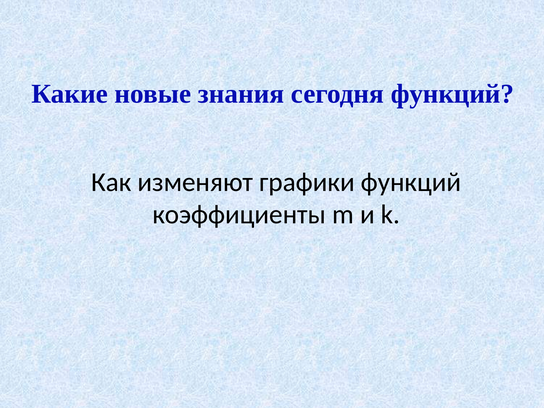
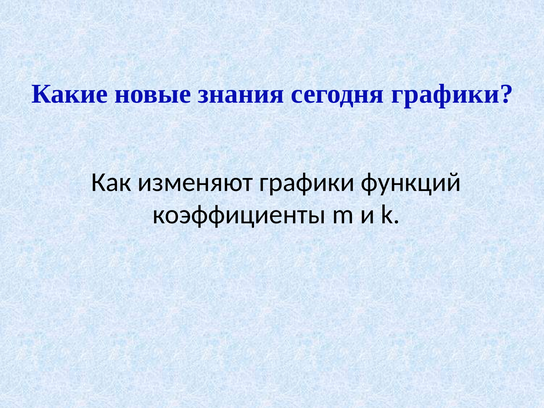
сегодня функций: функций -> графики (452, 94)
